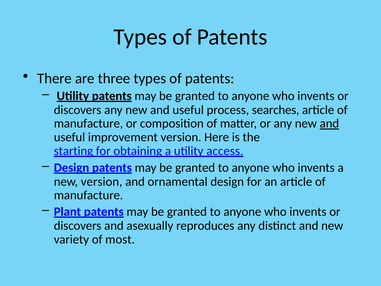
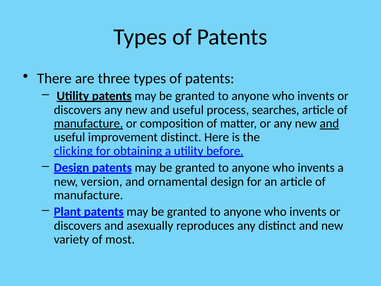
manufacture underline: none -> present (88, 123)
improvement version: version -> distinct (181, 137)
starting: starting -> clicking (73, 151)
access: access -> before (225, 151)
